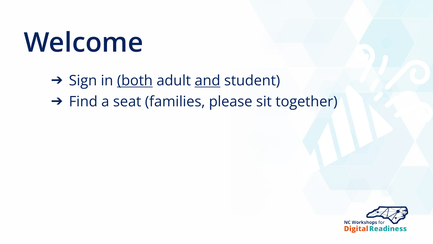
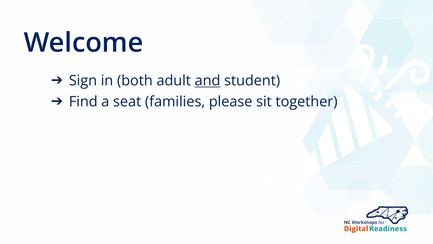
both underline: present -> none (135, 81)
